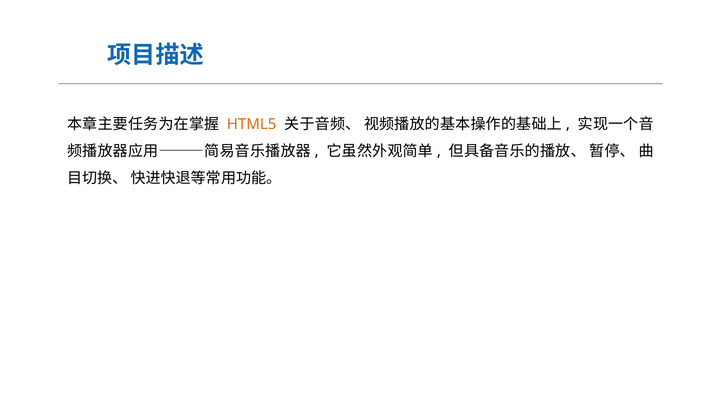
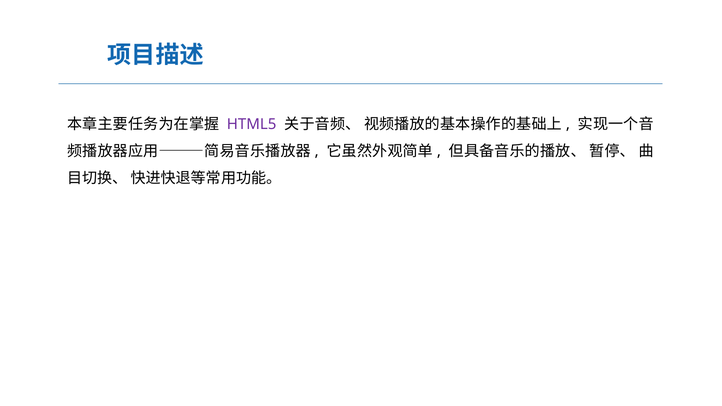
HTML5 colour: orange -> purple (252, 124)
